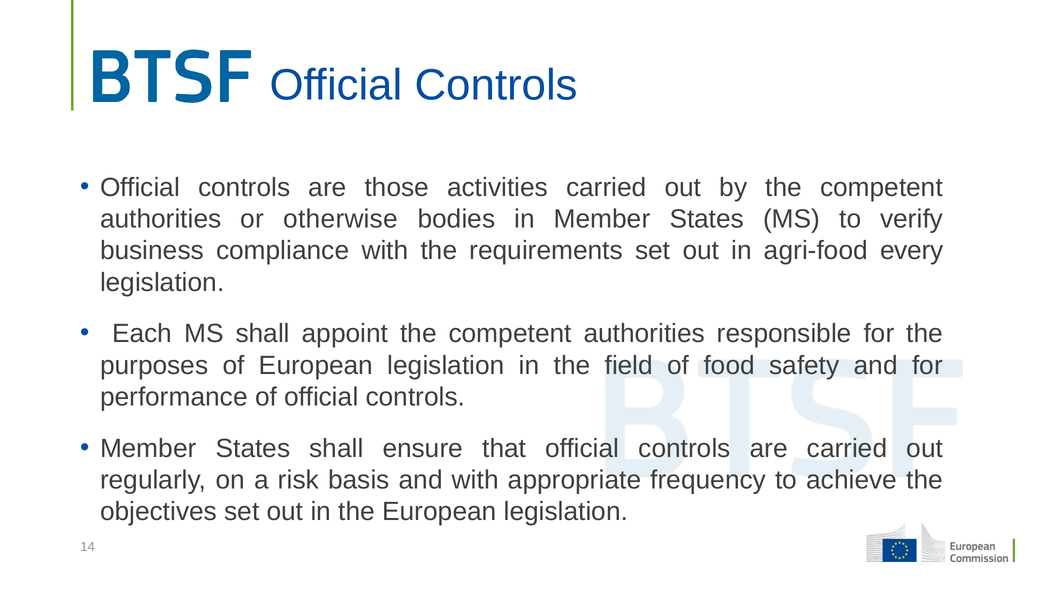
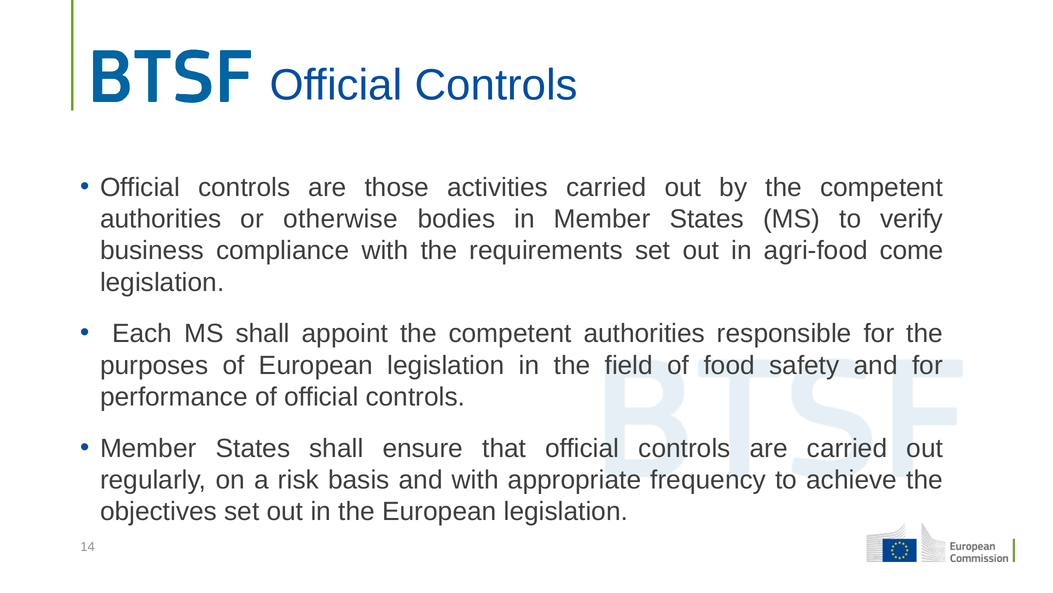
every: every -> come (912, 250)
